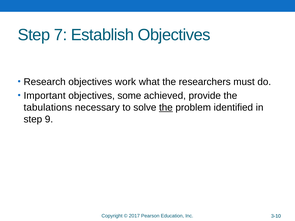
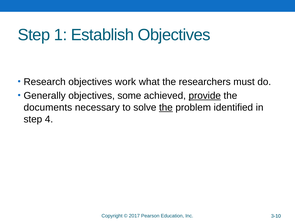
7: 7 -> 1 (61, 35)
Important: Important -> Generally (45, 96)
provide underline: none -> present (205, 96)
tabulations: tabulations -> documents (48, 108)
9: 9 -> 4 (49, 119)
